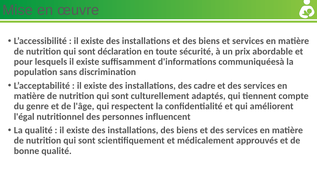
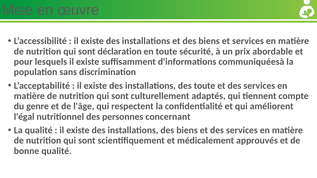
des cadre: cadre -> toute (205, 86)
influencent: influencent -> concernant (168, 117)
